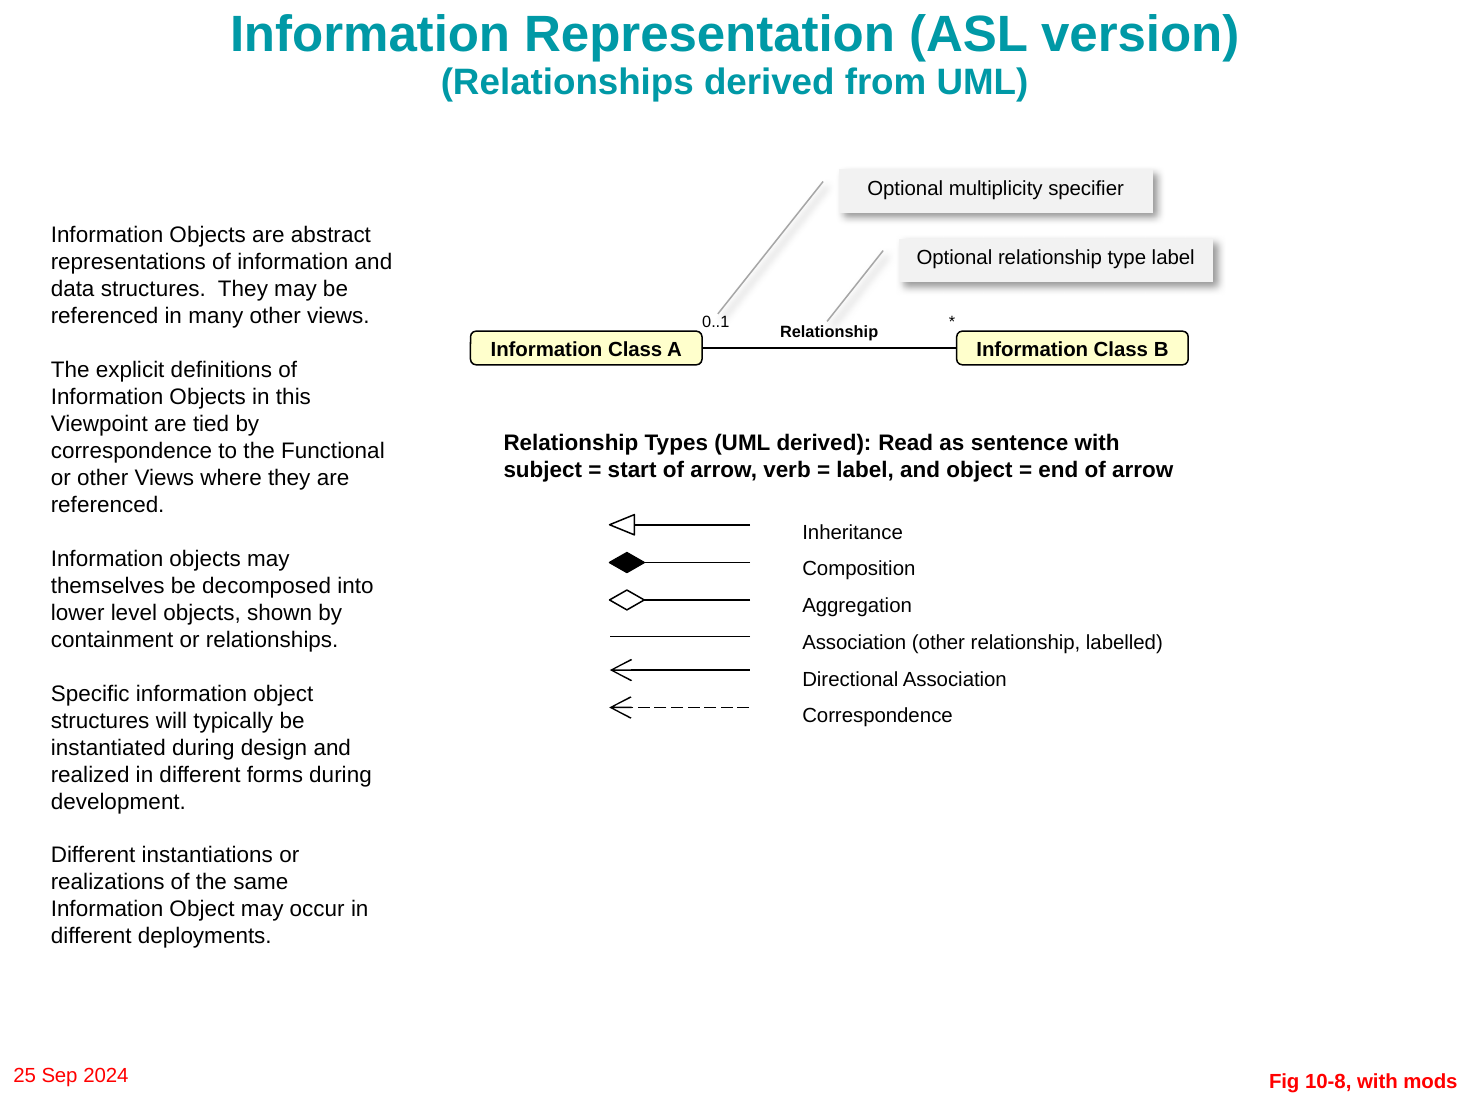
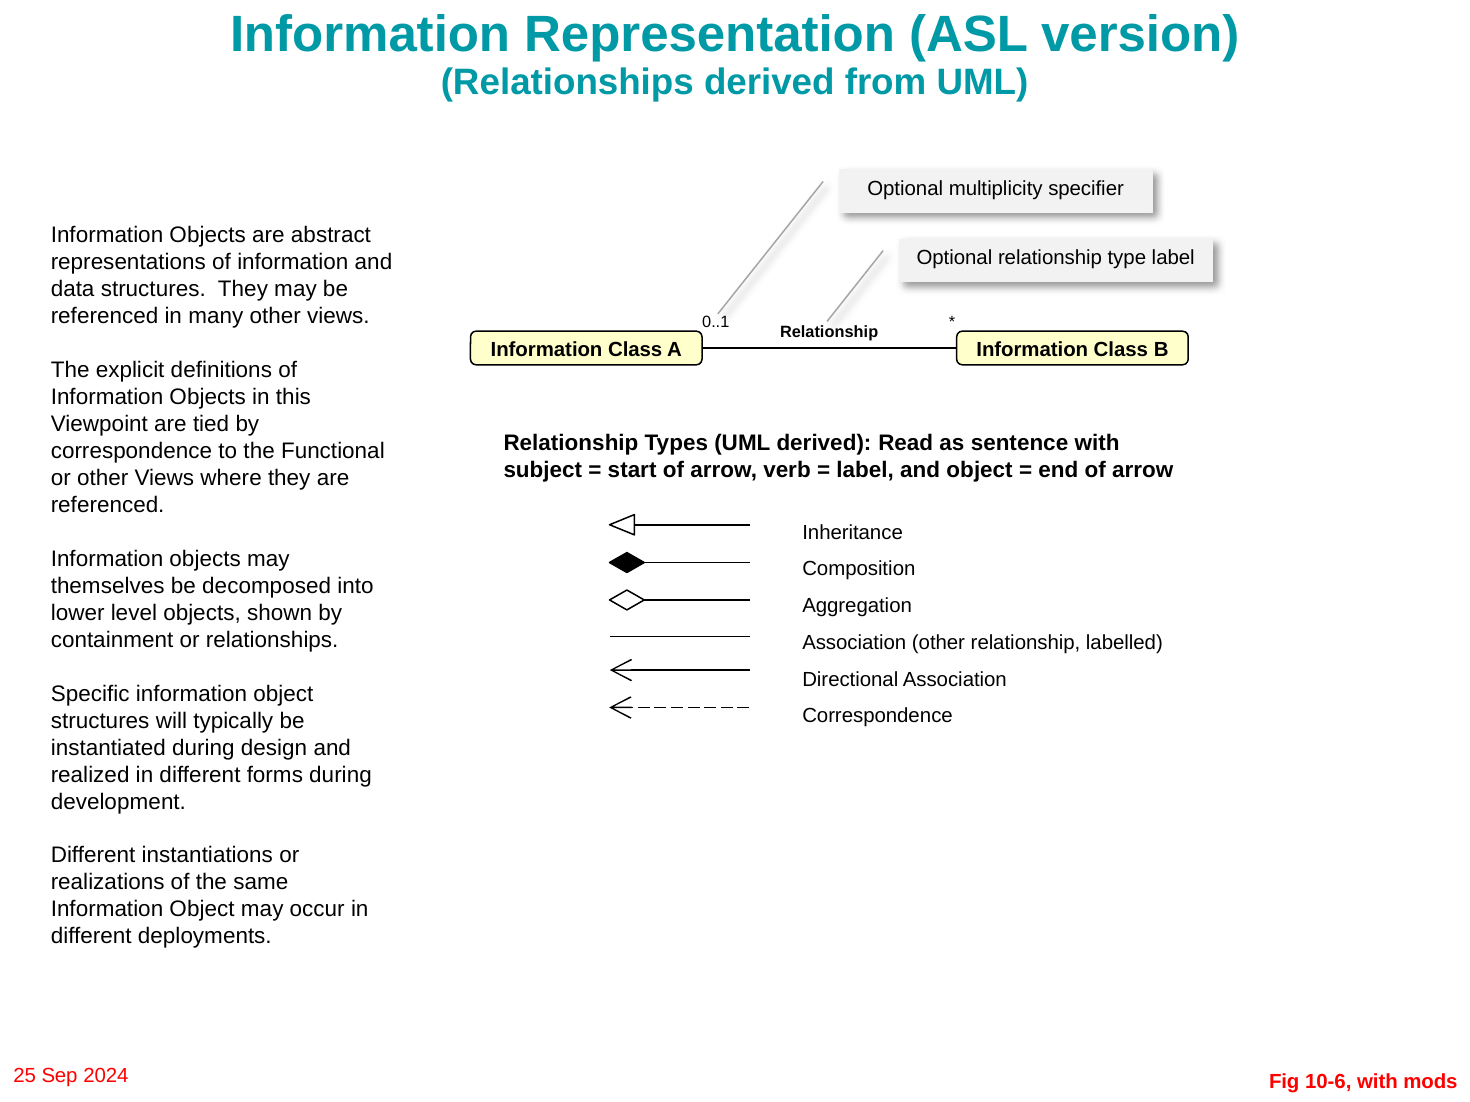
10-8: 10-8 -> 10-6 (1328, 1082)
